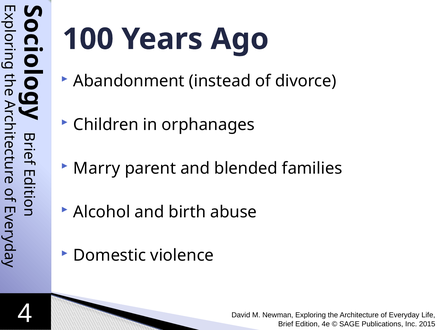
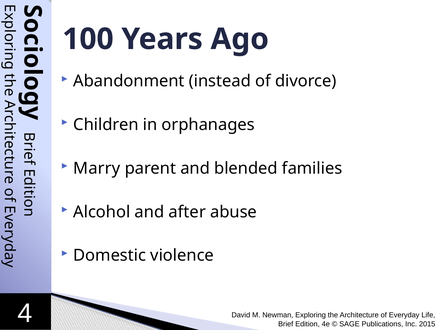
birth: birth -> after (187, 212)
